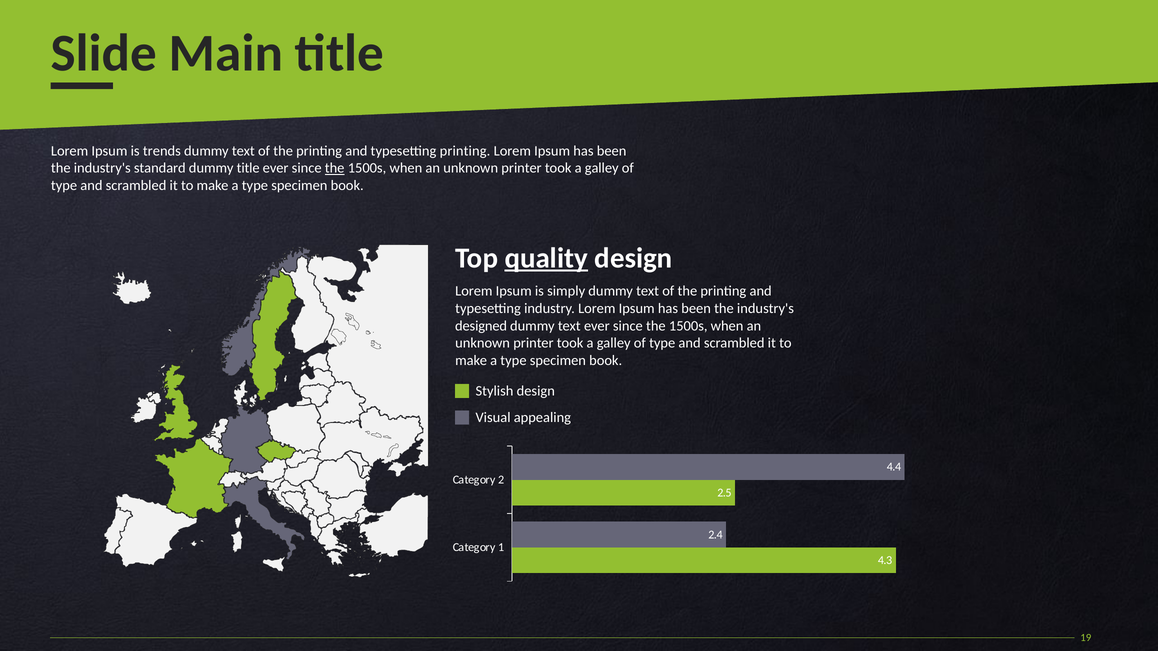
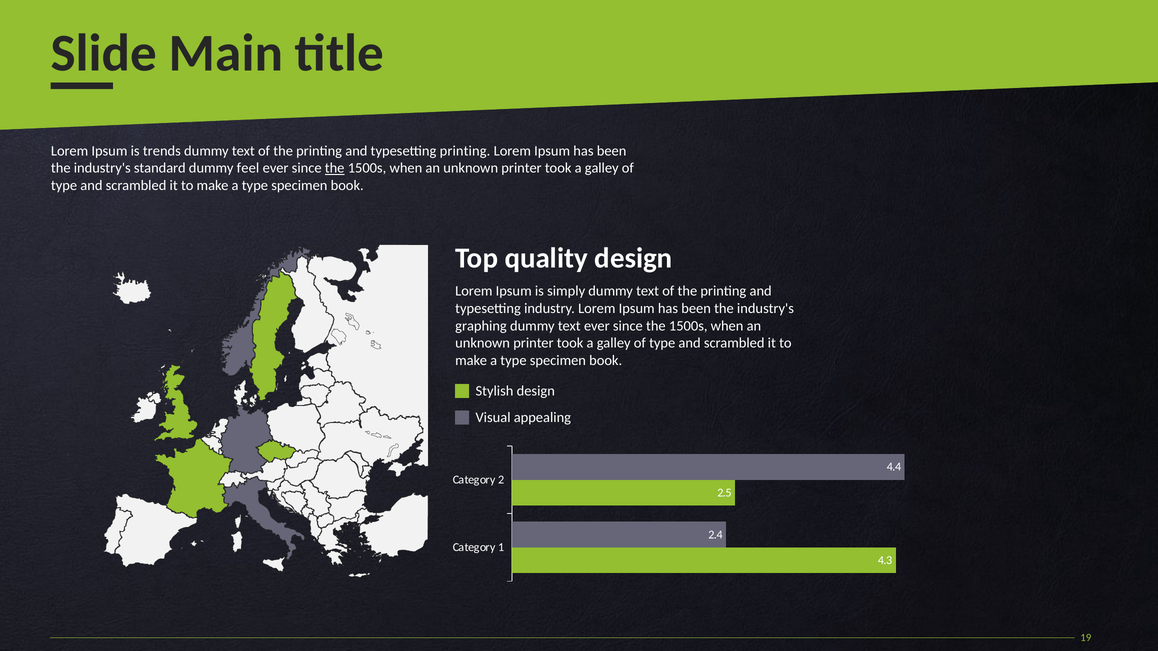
dummy title: title -> feel (248, 168)
quality underline: present -> none (546, 258)
designed: designed -> graphing (481, 326)
